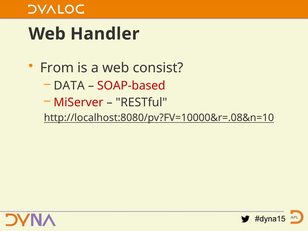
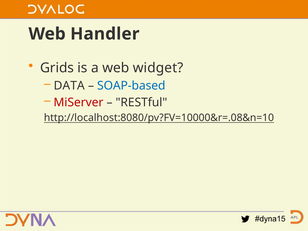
From: From -> Grids (57, 68)
consist: consist -> widget (158, 68)
SOAP-based colour: red -> blue (131, 86)
